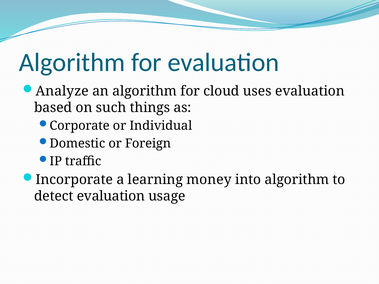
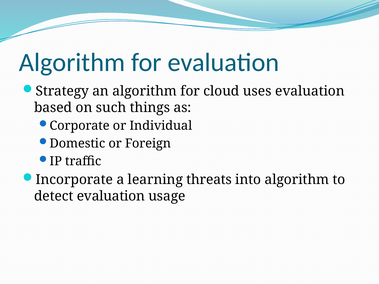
Analyze: Analyze -> Strategy (62, 91)
money: money -> threats (209, 180)
